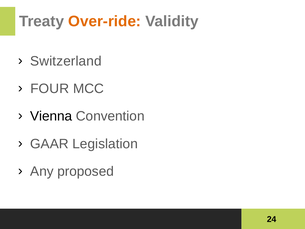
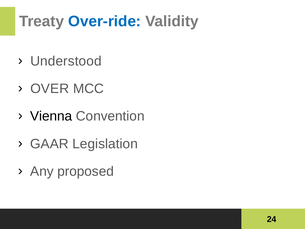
Over-ride colour: orange -> blue (105, 21)
Switzerland: Switzerland -> Understood (66, 61)
FOUR: FOUR -> OVER (50, 89)
